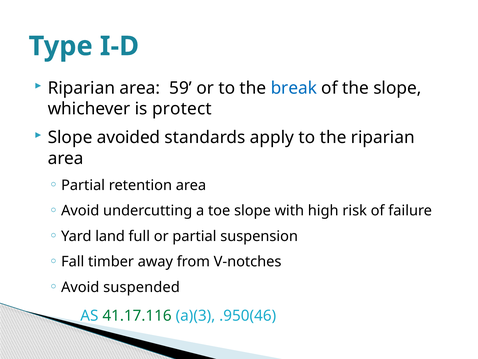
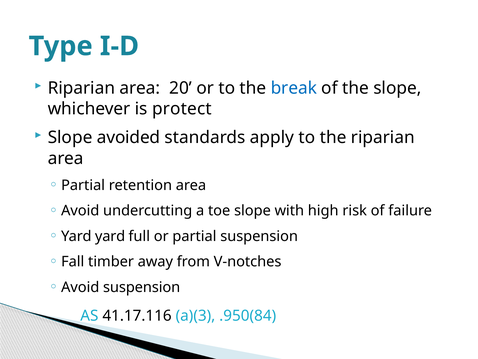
59: 59 -> 20 (181, 88)
Yard land: land -> yard (110, 236)
Avoid suspended: suspended -> suspension (142, 287)
41.17.116 colour: green -> black (137, 315)
.950(46: .950(46 -> .950(84 (248, 315)
